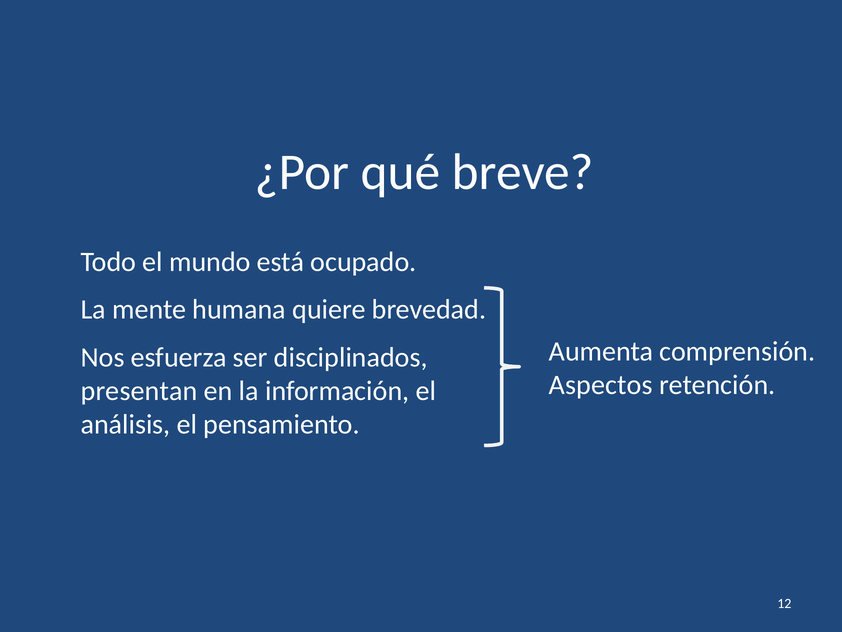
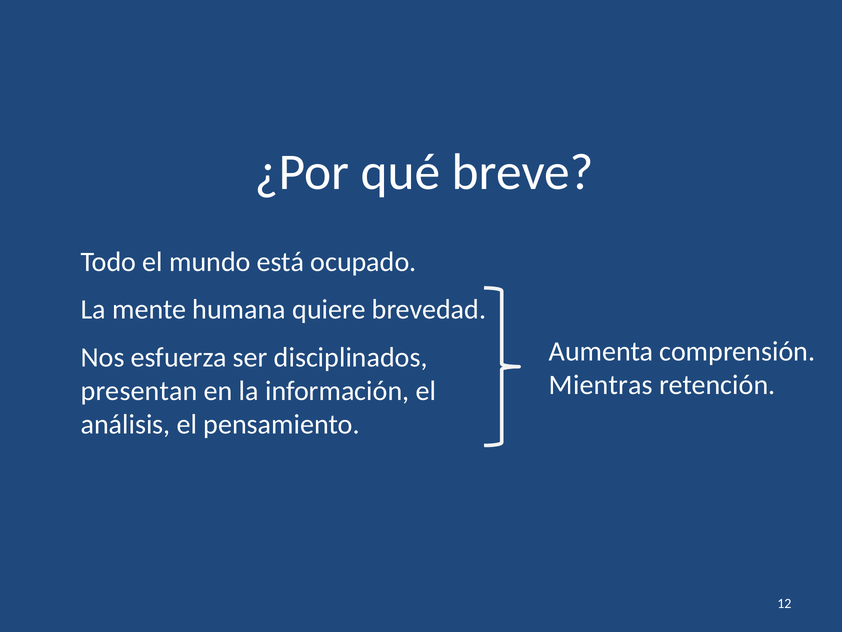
Aspectos: Aspectos -> Mientras (601, 385)
